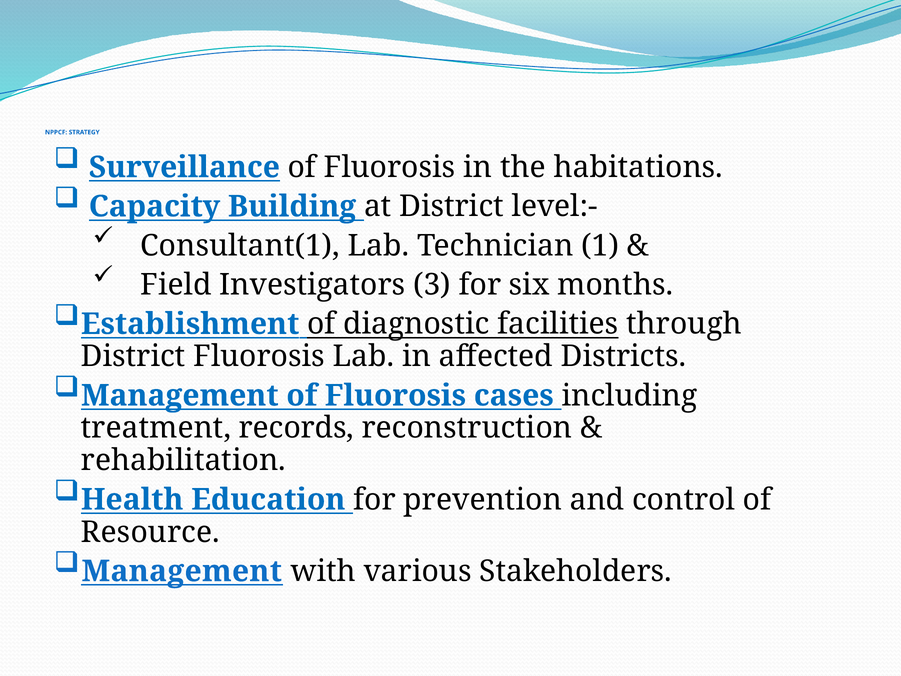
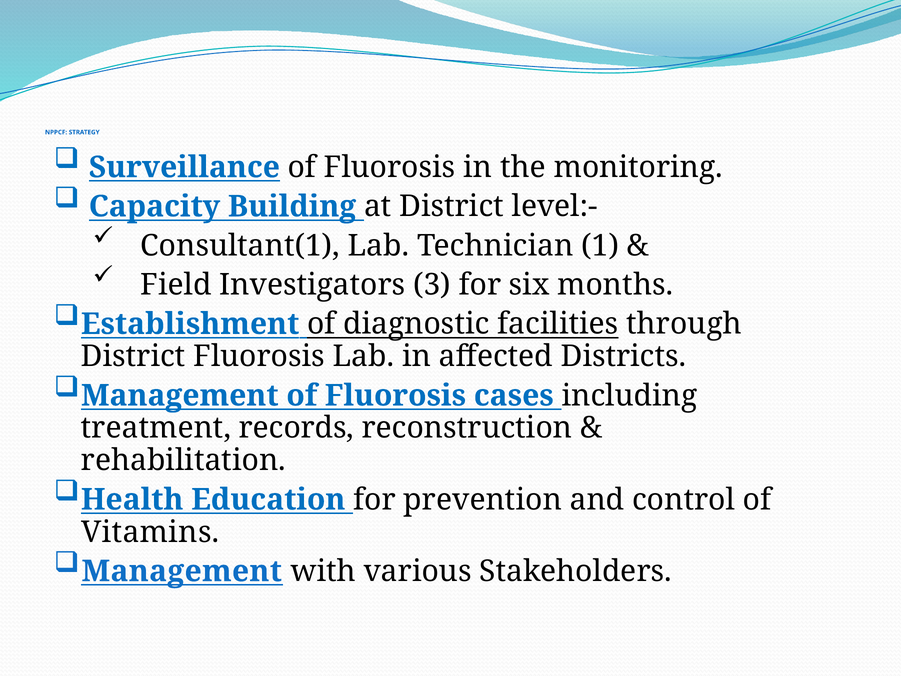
habitations: habitations -> monitoring (638, 167)
Resource: Resource -> Vitamins (150, 532)
